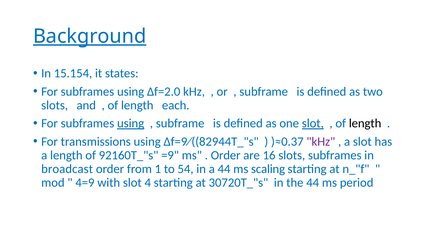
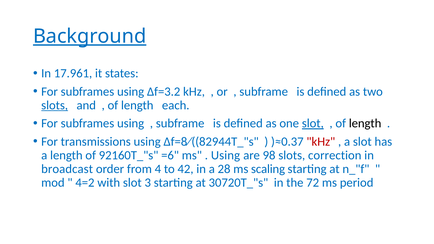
15.154: 15.154 -> 17.961 (73, 73)
Δf=2.0: Δf=2.0 -> Δf=3.2 (164, 92)
slots underline: none -> present (55, 105)
using underline: present -> none (131, 123)
Δf=9⁄((82944T_"s: Δf=9⁄((82944T_"s -> Δf=8⁄((82944T_"s (211, 142)
kHz colour: purple -> red (321, 142)
=9: =9 -> =6 (170, 155)
Order: Order -> Using (226, 155)
16: 16 -> 98 (269, 155)
slots subframes: subframes -> correction (335, 155)
1: 1 -> 4 (158, 169)
54: 54 -> 42 (186, 169)
a 44: 44 -> 28 (224, 169)
4=9: 4=9 -> 4=2 (85, 183)
4: 4 -> 3 (148, 183)
the 44: 44 -> 72 (313, 183)
